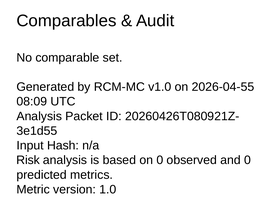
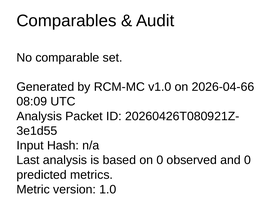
2026-04-55: 2026-04-55 -> 2026-04-66 (223, 87)
Risk: Risk -> Last (28, 160)
